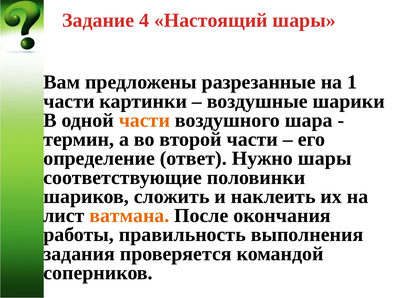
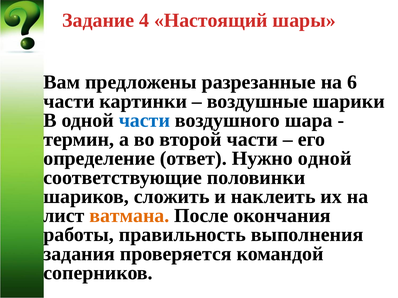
1: 1 -> 6 (352, 82)
части colour: orange -> blue (144, 120)
Нужно шары: шары -> одной (325, 159)
